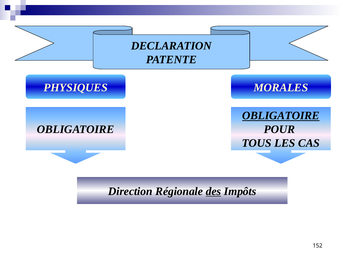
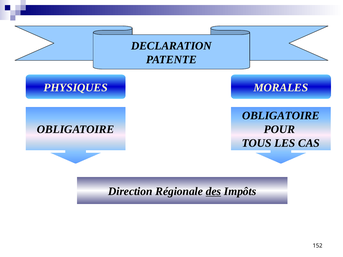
OBLIGATOIRE underline: present -> none (281, 116)
